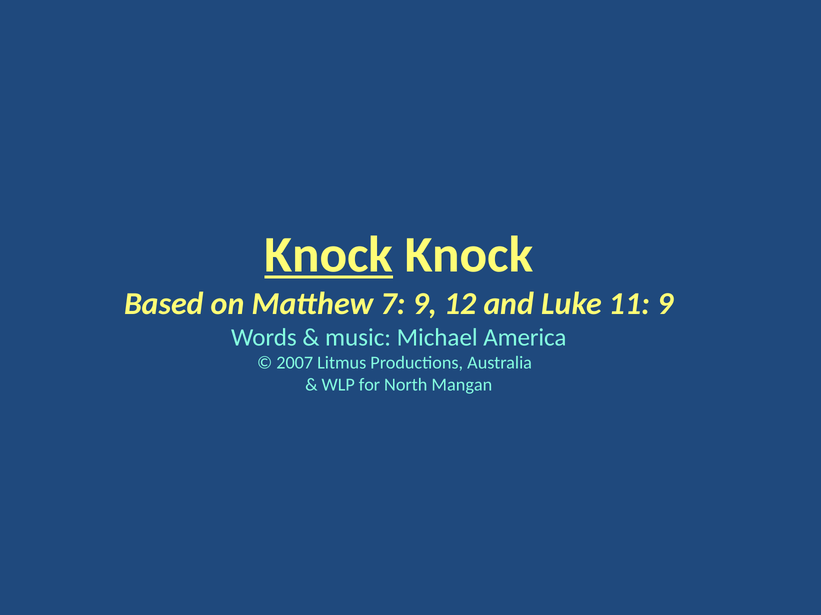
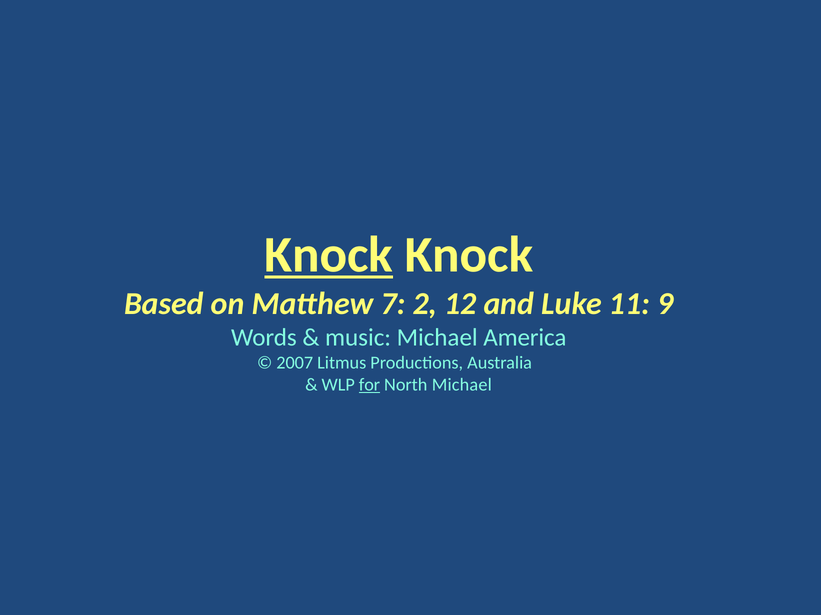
7 9: 9 -> 2 (425, 304)
for underline: none -> present (369, 385)
North Mangan: Mangan -> Michael (462, 385)
